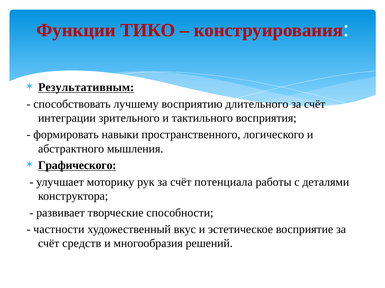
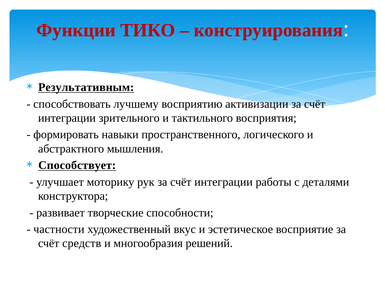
длительного: длительного -> активизации (257, 104)
Графического: Графического -> Способствует (77, 166)
рук за счёт потенциала: потенциала -> интеграции (224, 182)
